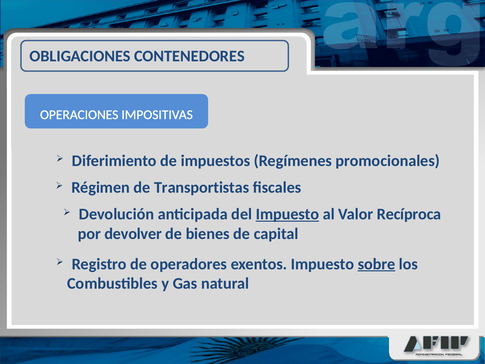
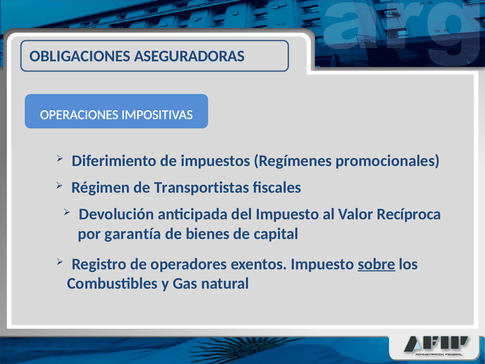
CONTENEDORES: CONTENEDORES -> ASEGURADORAS (189, 56)
Impuesto underline: present -> none (287, 214)
devolver: devolver -> garantía (133, 234)
